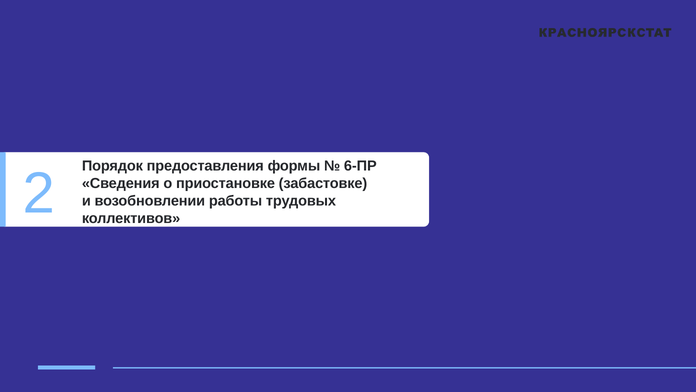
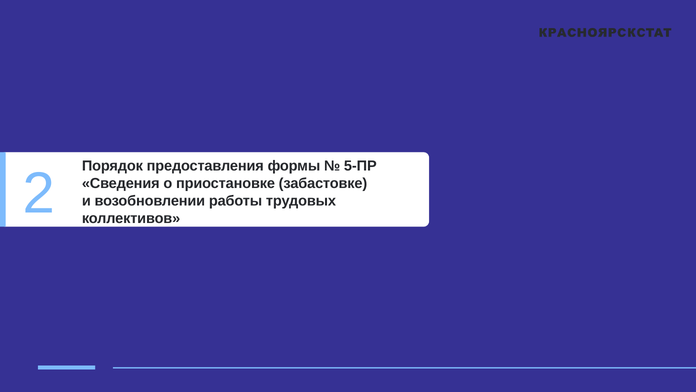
6-ПР: 6-ПР -> 5-ПР (360, 166)
